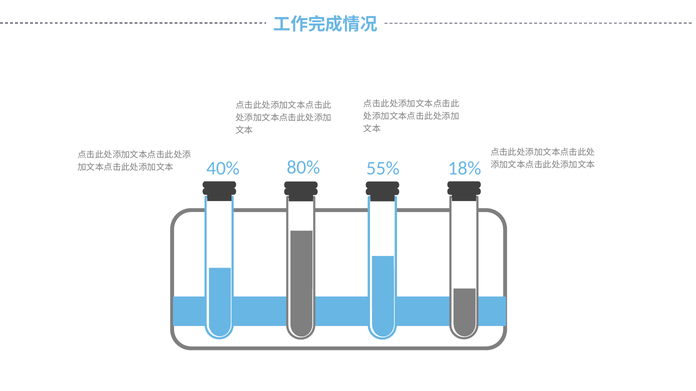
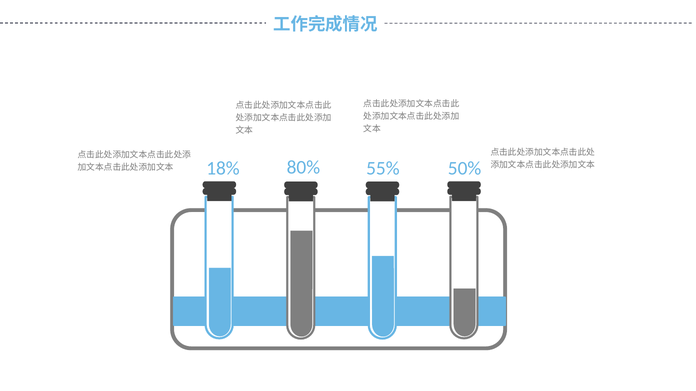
40%: 40% -> 18% (223, 169)
18%: 18% -> 50% (465, 169)
